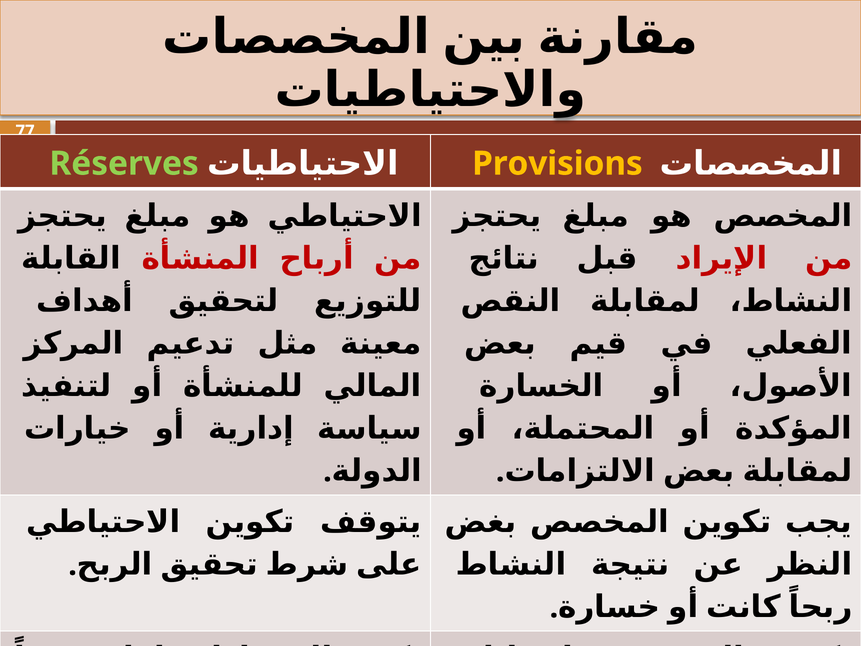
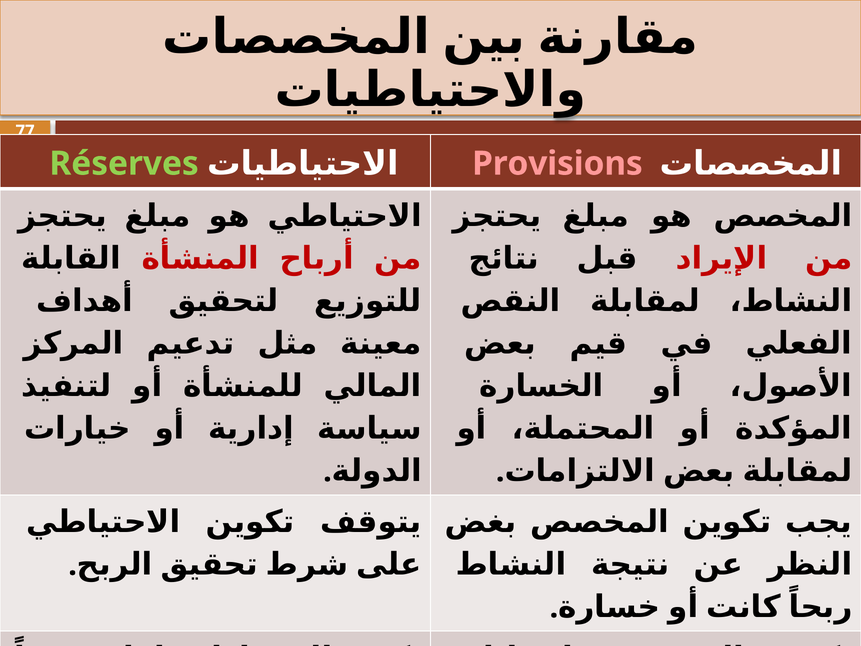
Provisions colour: yellow -> pink (557, 164)
